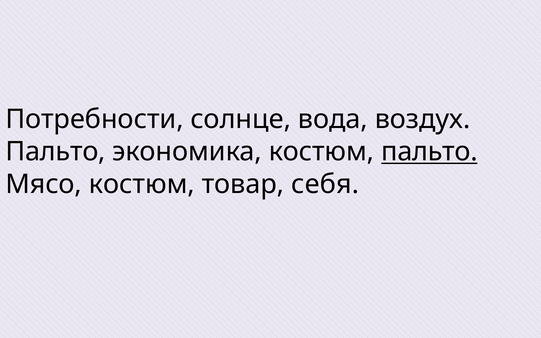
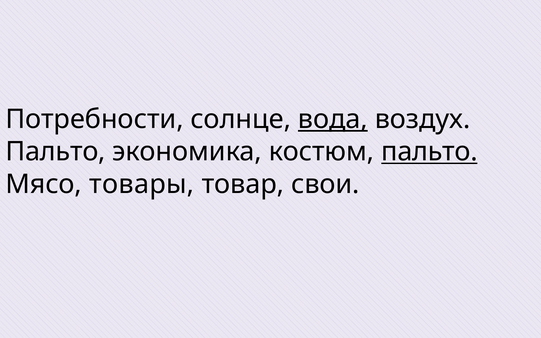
вода underline: none -> present (333, 119)
Мясо костюм: костюм -> товары (142, 184)
себя: себя -> свои (325, 184)
